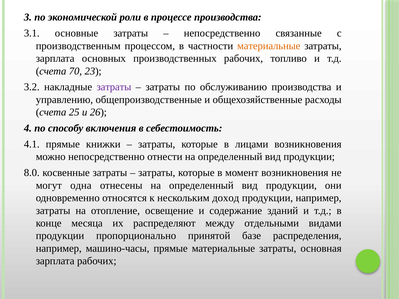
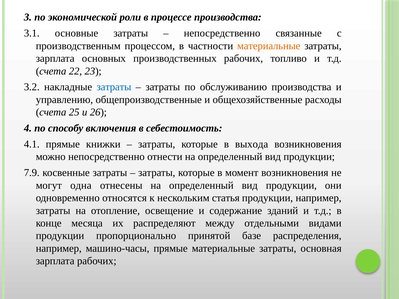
70: 70 -> 22 (75, 71)
затраты colour: purple -> blue (114, 87)
лицами: лицами -> выхода (252, 144)
8.0: 8.0 -> 7.9 (32, 173)
доход: доход -> статья (226, 198)
